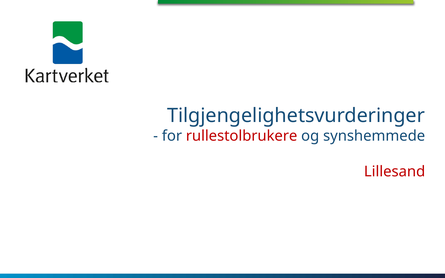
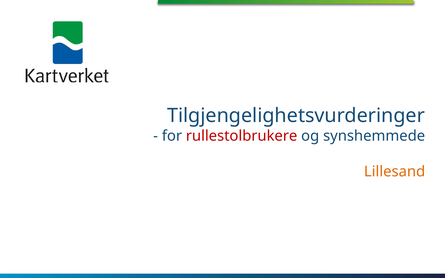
Lillesand colour: red -> orange (395, 172)
